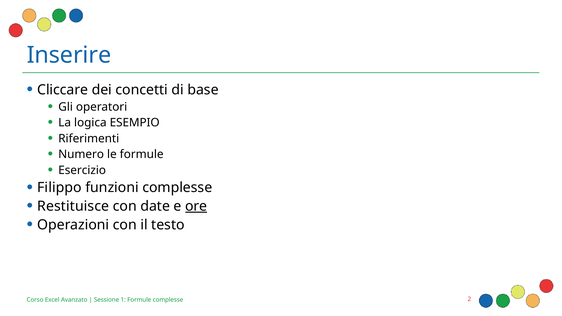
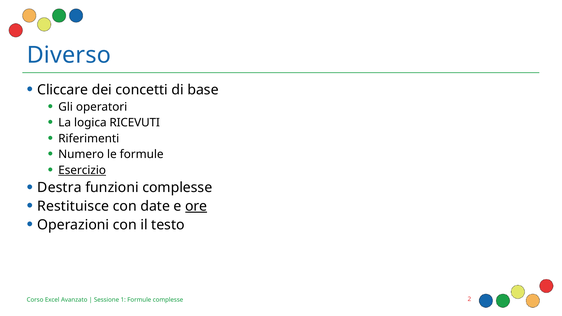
Inserire: Inserire -> Diverso (69, 55)
ESEMPIO: ESEMPIO -> RICEVUTI (135, 123)
Esercizio underline: none -> present (82, 170)
Filippo: Filippo -> Destra (59, 188)
